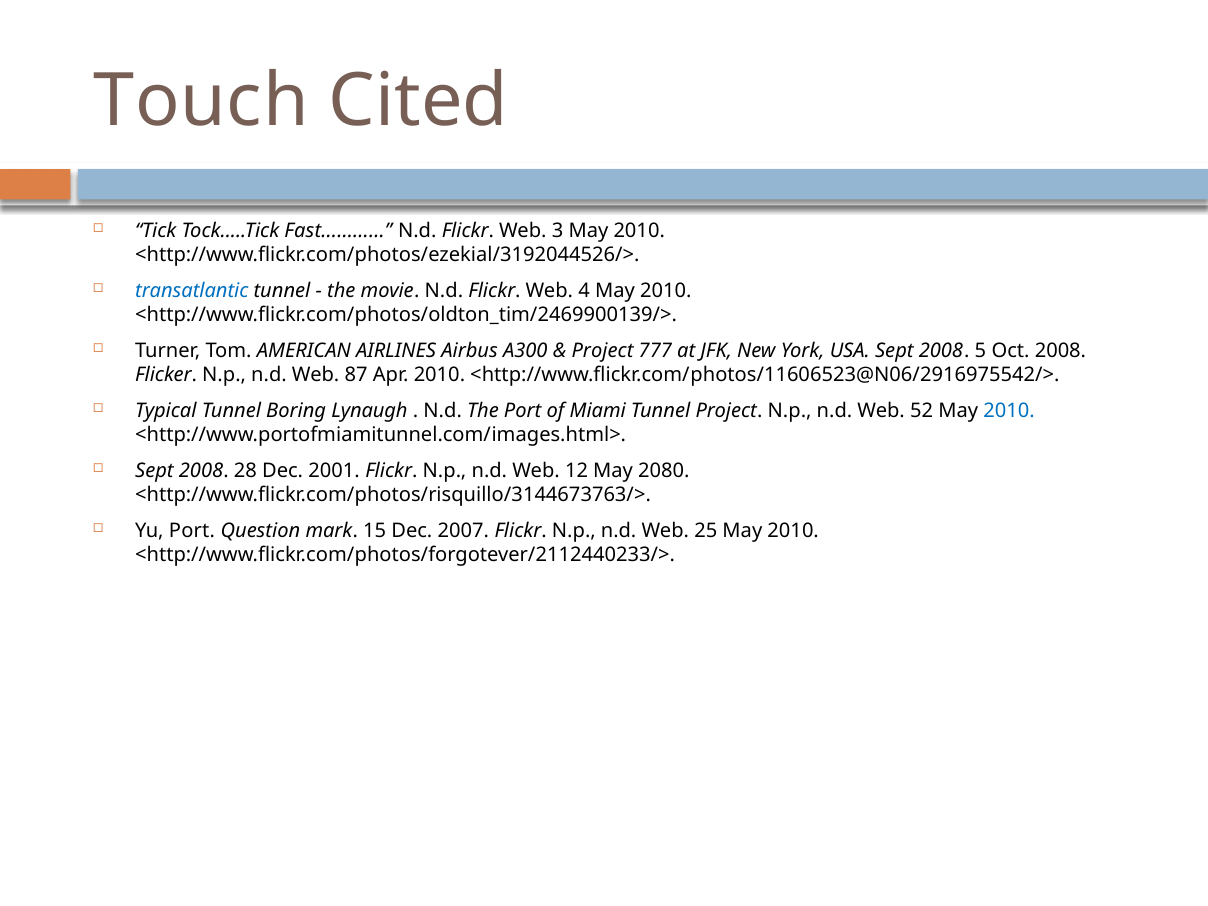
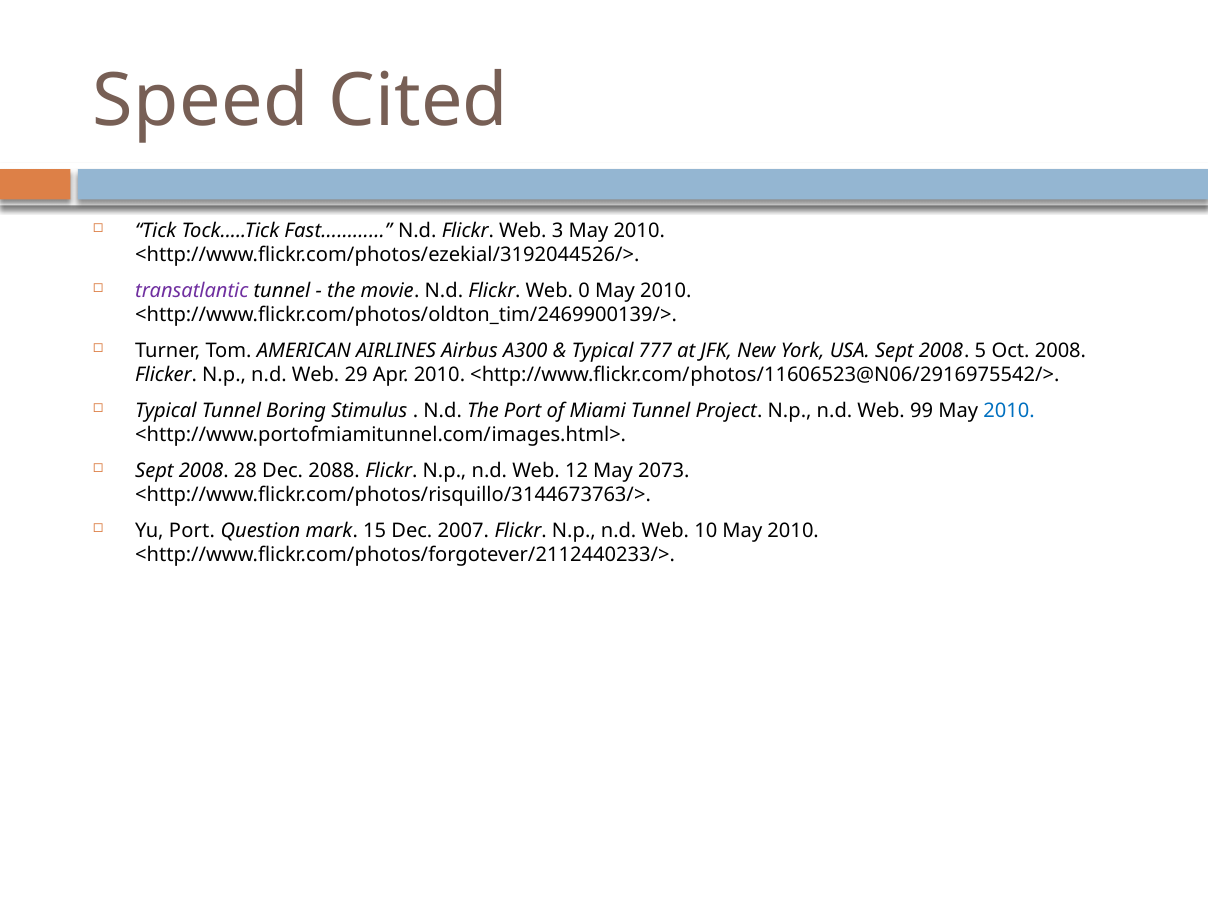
Touch: Touch -> Speed (201, 101)
transatlantic colour: blue -> purple (192, 291)
4: 4 -> 0 (584, 291)
Project: Project -> Typical (603, 351)
87: 87 -> 29 (356, 375)
Lynaugh: Lynaugh -> Stimulus (369, 411)
52: 52 -> 99 (922, 411)
2001: 2001 -> 2088 (334, 471)
2080: 2080 -> 2073 (664, 471)
25: 25 -> 10 (706, 531)
